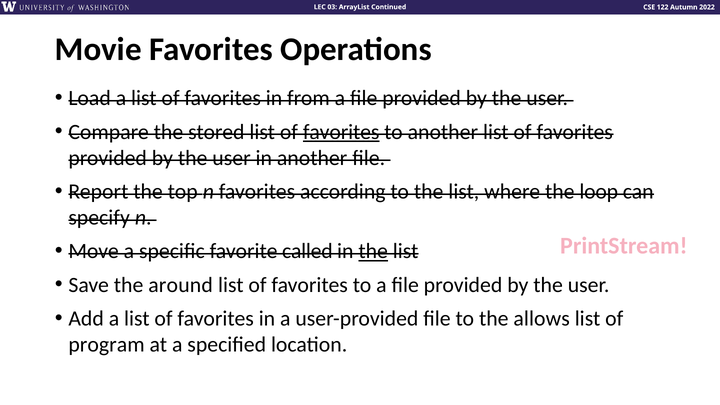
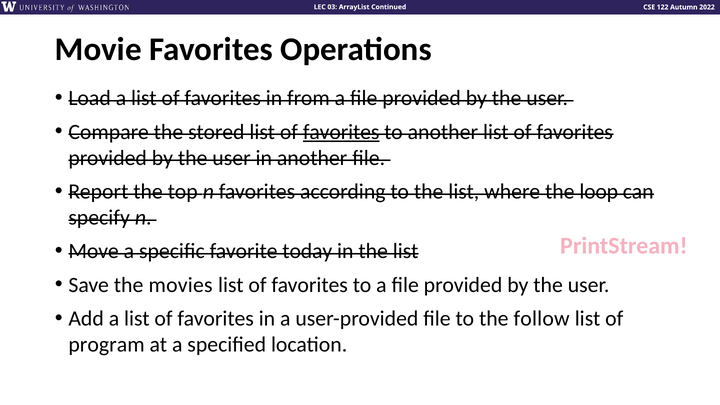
called: called -> today (307, 251)
the underline: present -> none (373, 251)
around: around -> movies (181, 285)
allows: allows -> follow (542, 319)
